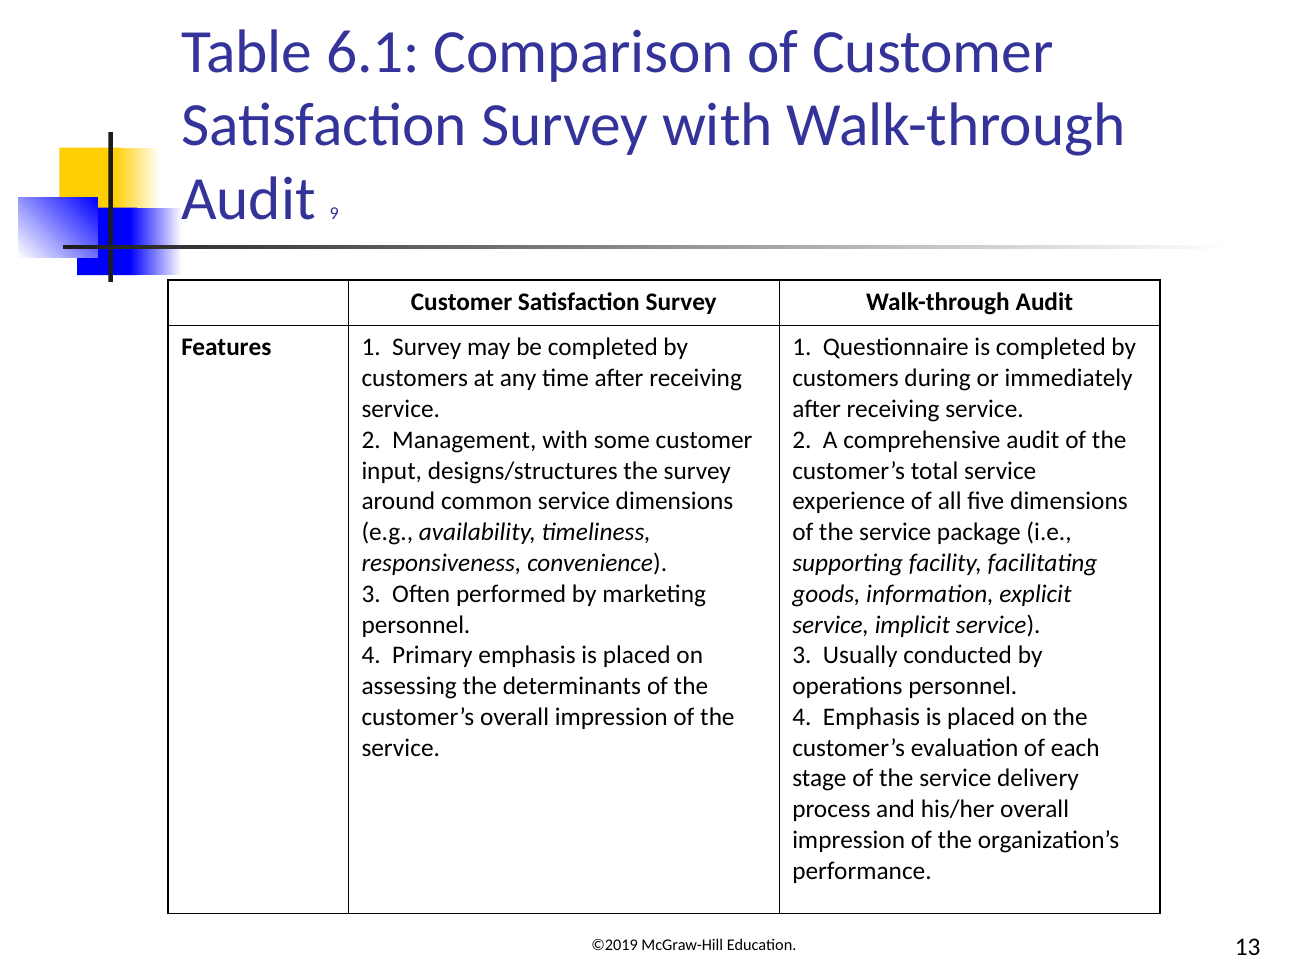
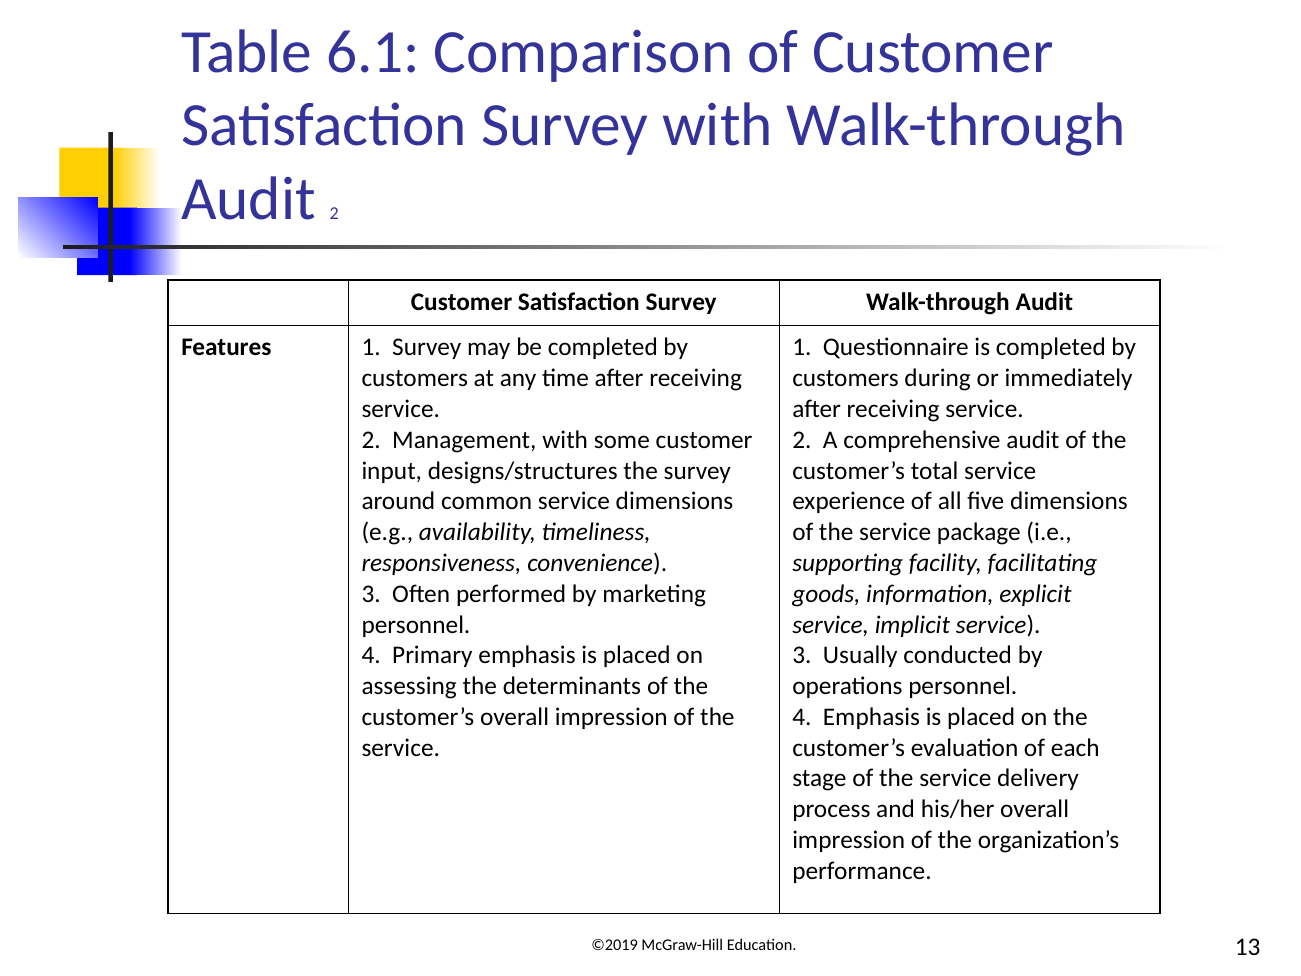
Audit 9: 9 -> 2 (334, 214)
